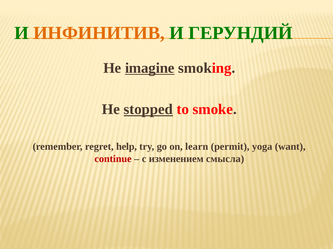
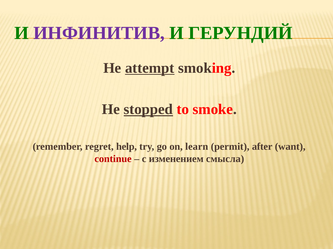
ИНФИНИТИВ colour: orange -> purple (99, 33)
imagine: imagine -> attempt (150, 68)
yoga: yoga -> after (262, 147)
